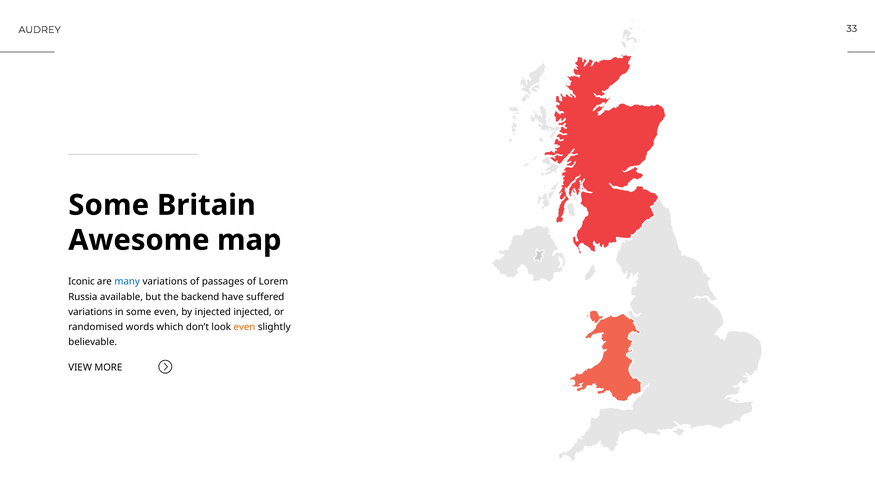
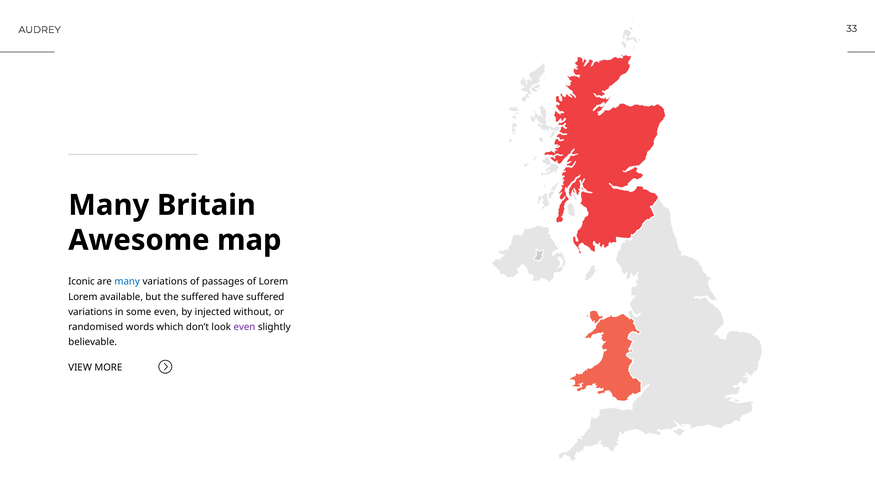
Some: Some -> Many (109, 205)
Russia: Russia -> Lorem (83, 297)
the backend: backend -> suffered (200, 297)
injected injected: injected -> without (253, 312)
even colour: orange -> purple (244, 327)
